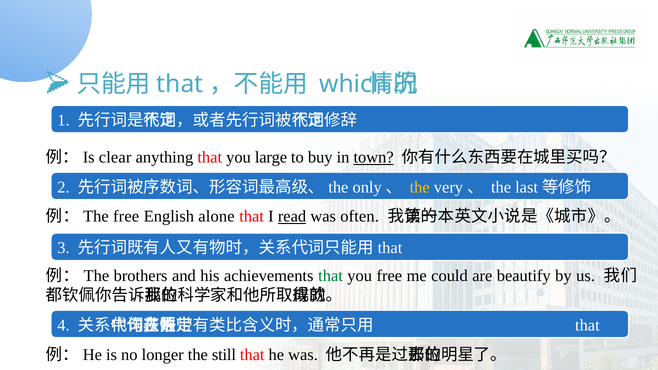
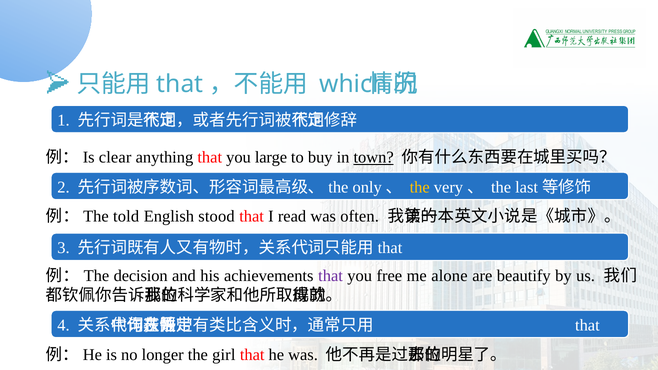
The free: free -> told (126, 217)
alone: alone -> stood (216, 217)
read underline: present -> none (292, 217)
brothers: brothers -> decision (141, 276)
that colour: green -> purple (331, 276)
could: could -> alone (449, 276)
still: still -> girl (224, 355)
